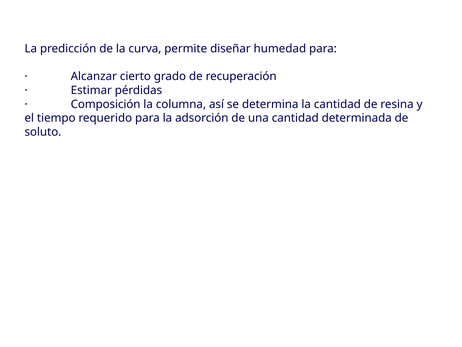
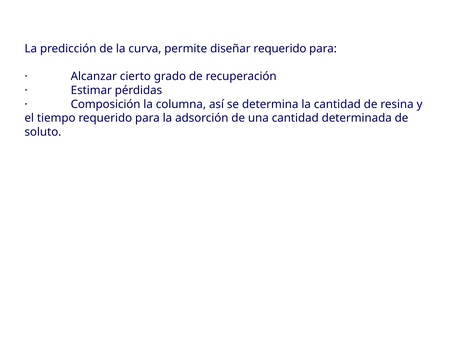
diseñar humedad: humedad -> requerido (280, 49)
